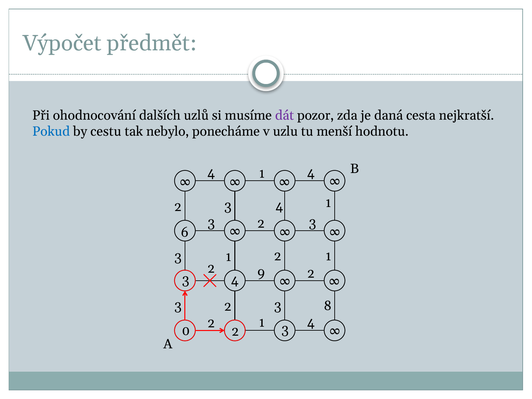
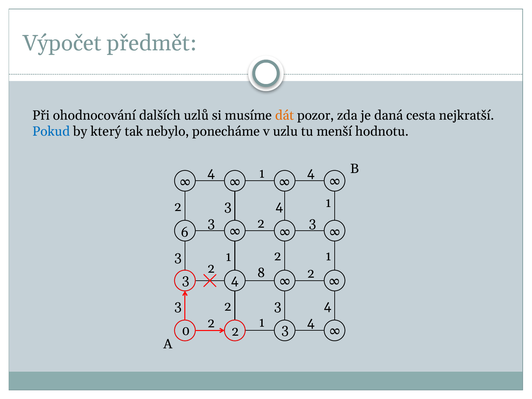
dát colour: purple -> orange (285, 115)
cestu: cestu -> který (106, 131)
9: 9 -> 8 (261, 273)
8: 8 -> 4 (328, 306)
